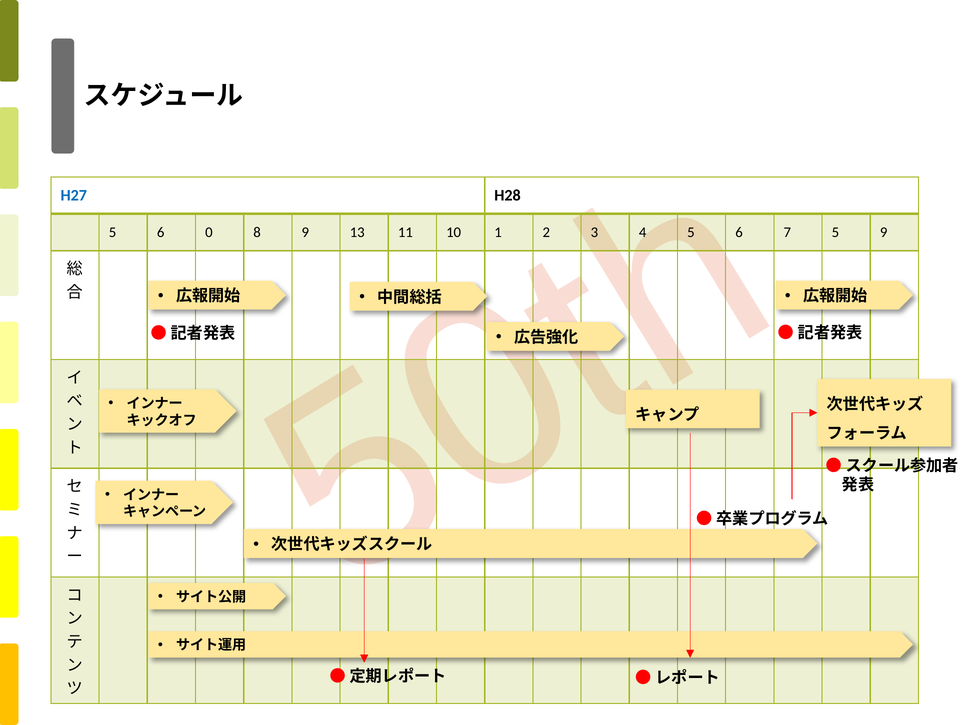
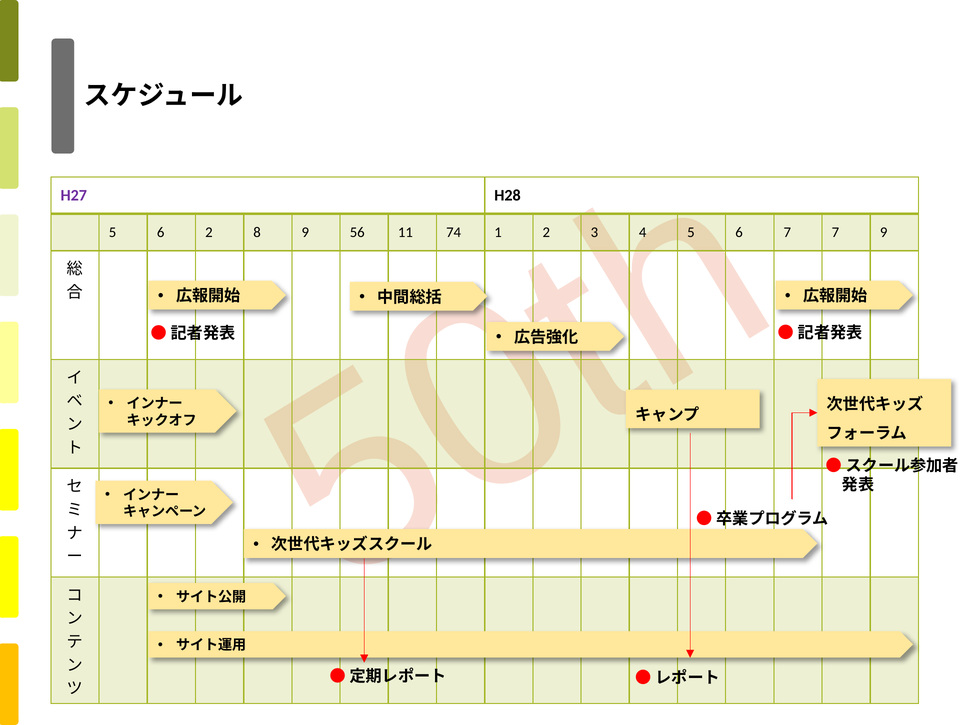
H27 colour: blue -> purple (74, 196)
6 0: 0 -> 2 (209, 233)
13: 13 -> 56 (357, 233)
10: 10 -> 74 (454, 233)
5: 5 -> 7 (835, 233)
